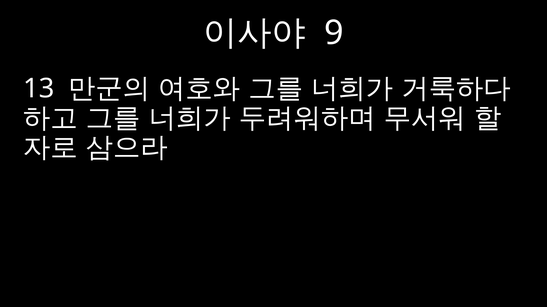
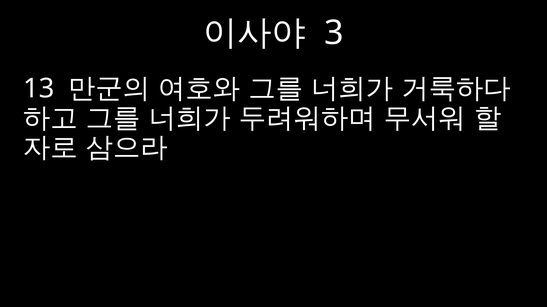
9: 9 -> 3 (334, 33)
